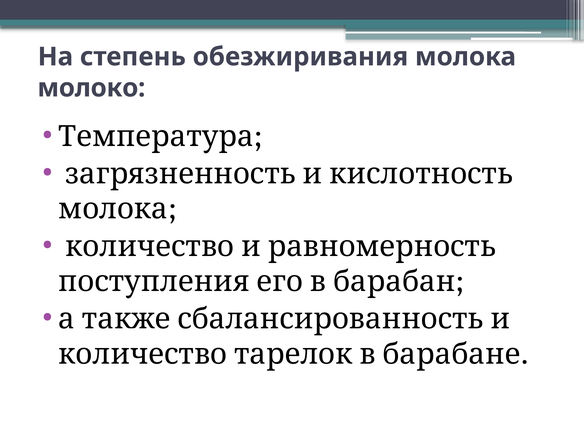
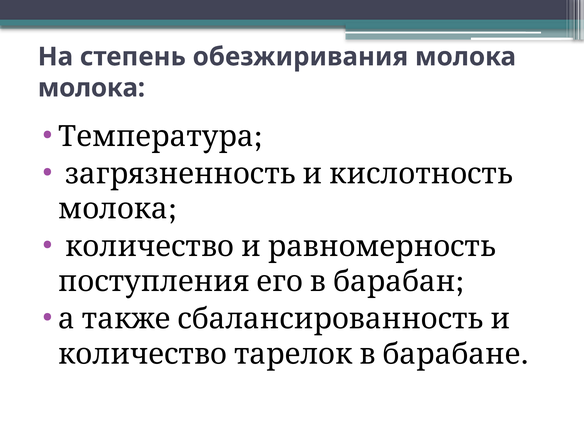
молоко: молоко -> молока (91, 88)
